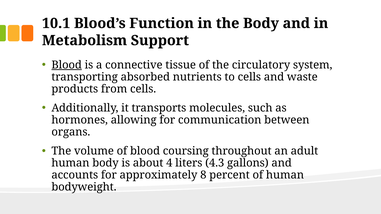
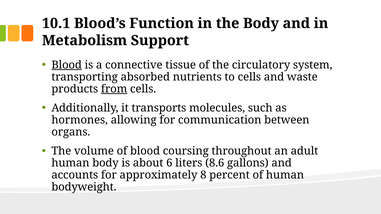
from underline: none -> present (114, 89)
4: 4 -> 6 (169, 163)
4.3: 4.3 -> 8.6 (215, 163)
